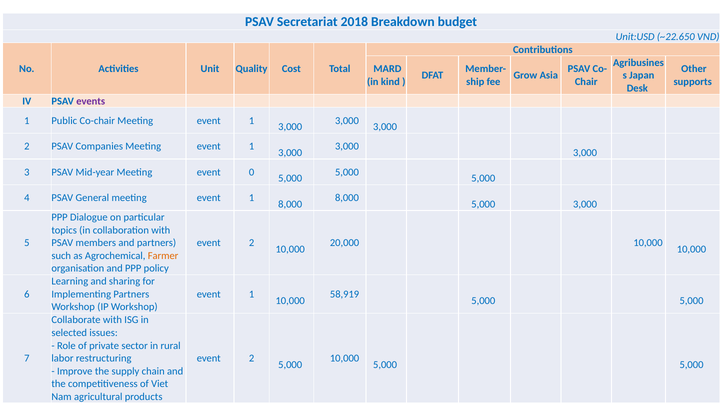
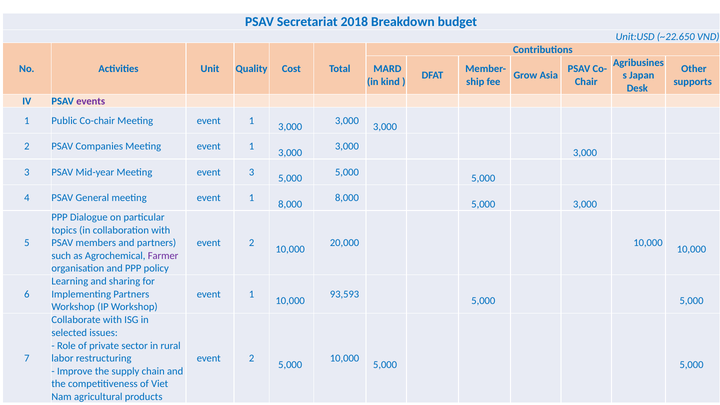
event 0: 0 -> 3 (252, 172)
Farmer colour: orange -> purple (163, 256)
58,919: 58,919 -> 93,593 (345, 294)
